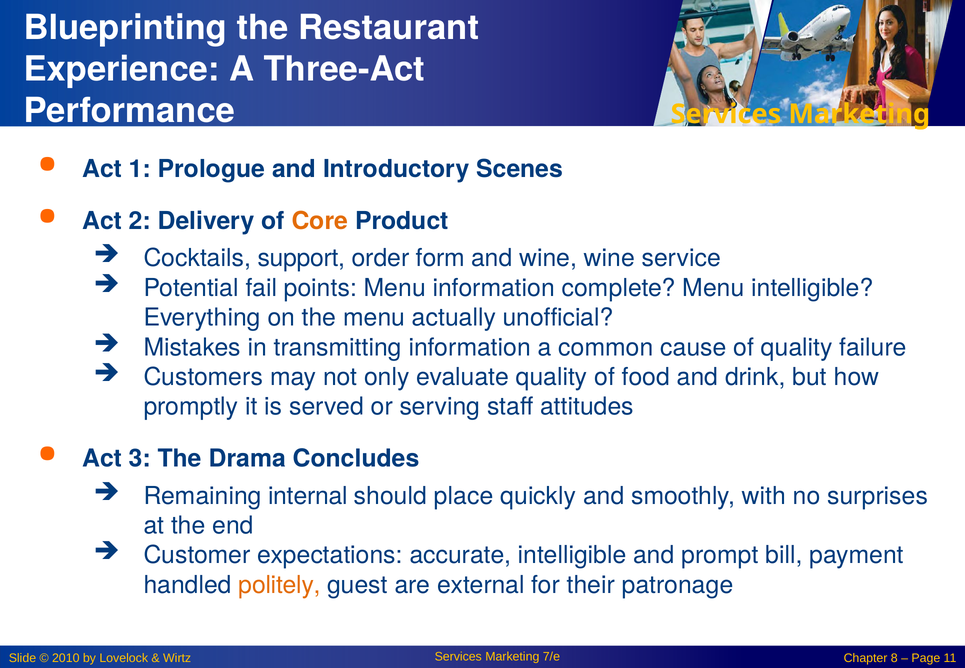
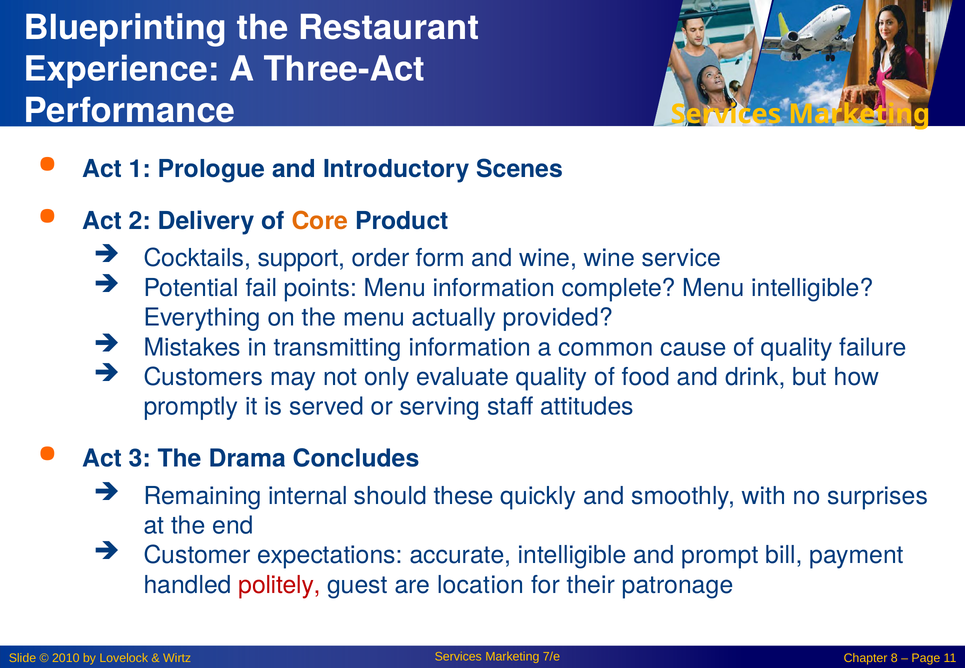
unofficial: unofficial -> provided (558, 318)
place: place -> these (464, 496)
politely colour: orange -> red (280, 585)
external: external -> location (481, 585)
